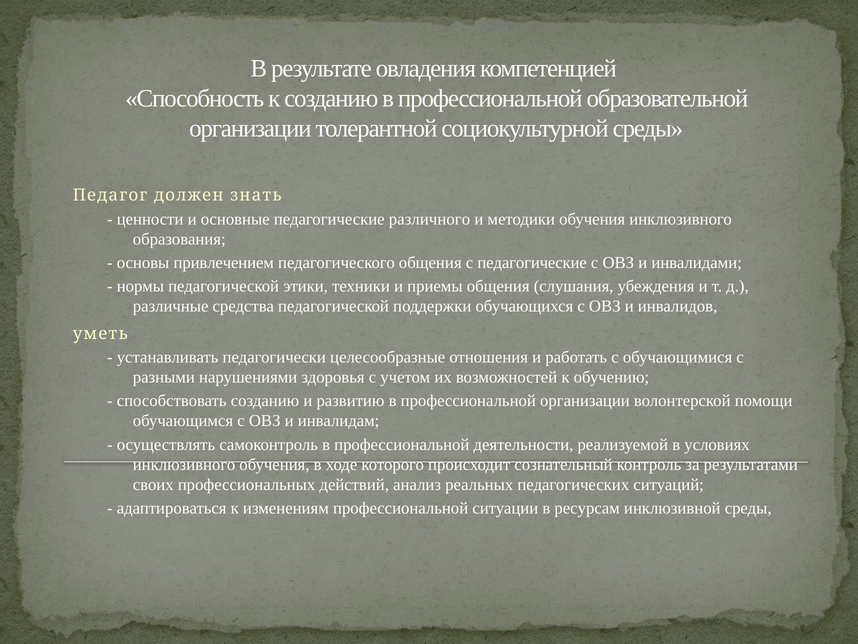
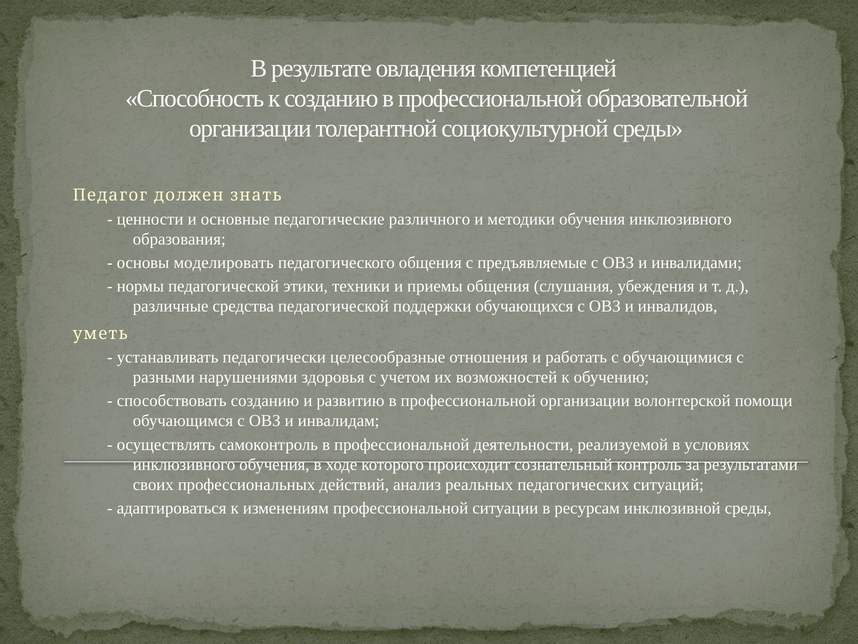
привлечением: привлечением -> моделировать (224, 263)
с педагогические: педагогические -> предъявляемые (532, 263)
